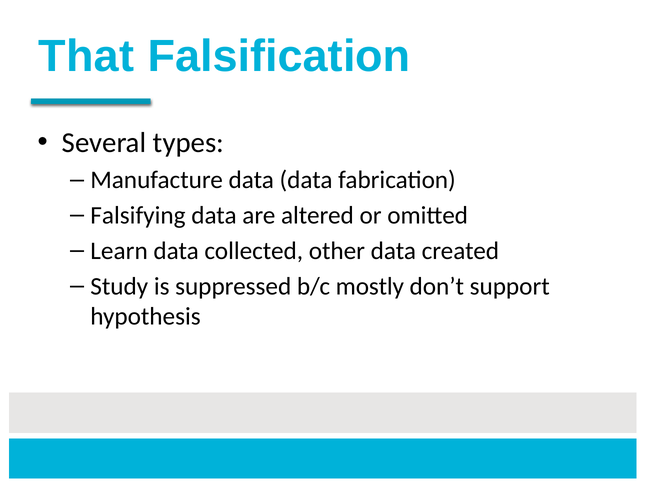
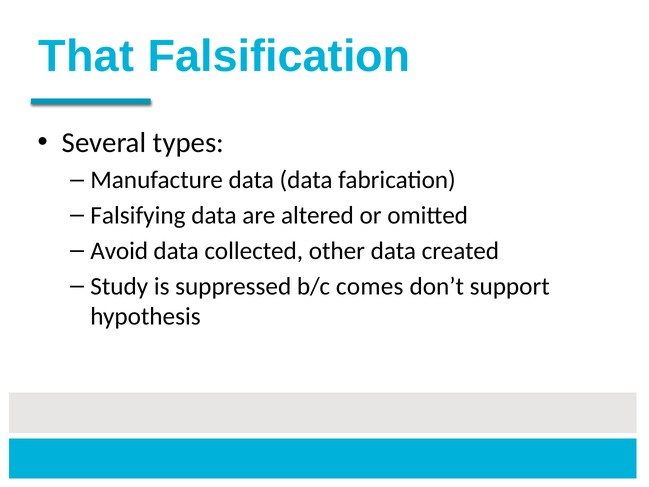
Learn: Learn -> Avoid (119, 251)
mostly: mostly -> comes (370, 286)
